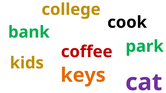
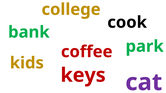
keys colour: orange -> red (83, 76)
